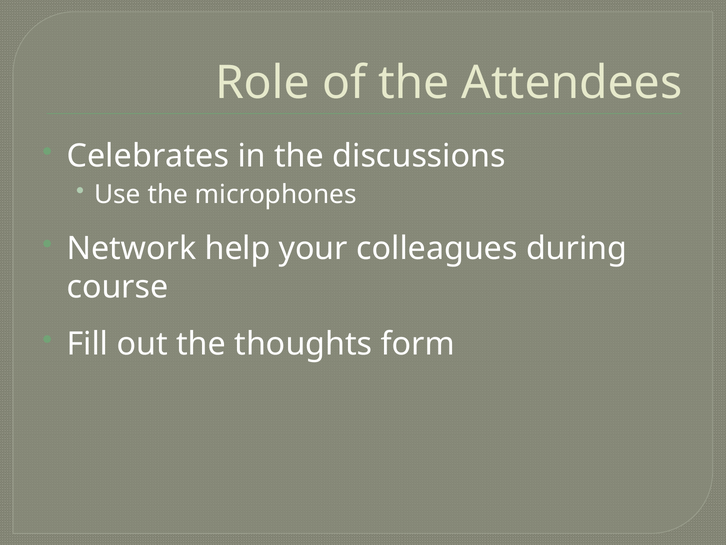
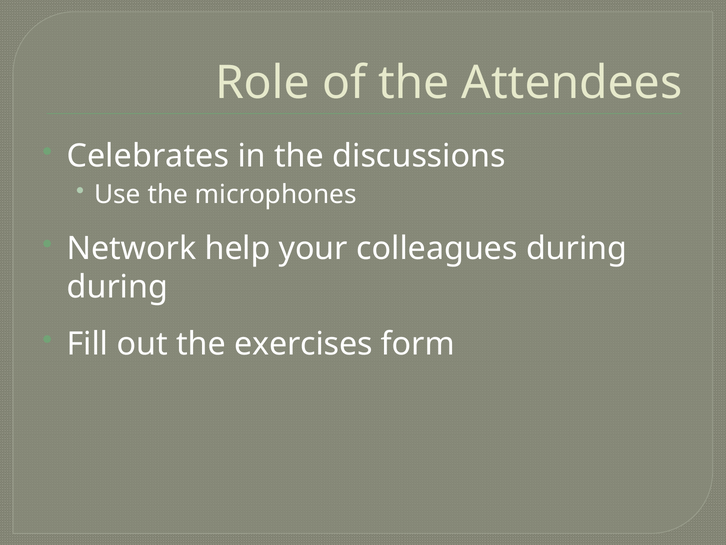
course: course -> during (117, 287)
thoughts: thoughts -> exercises (303, 344)
